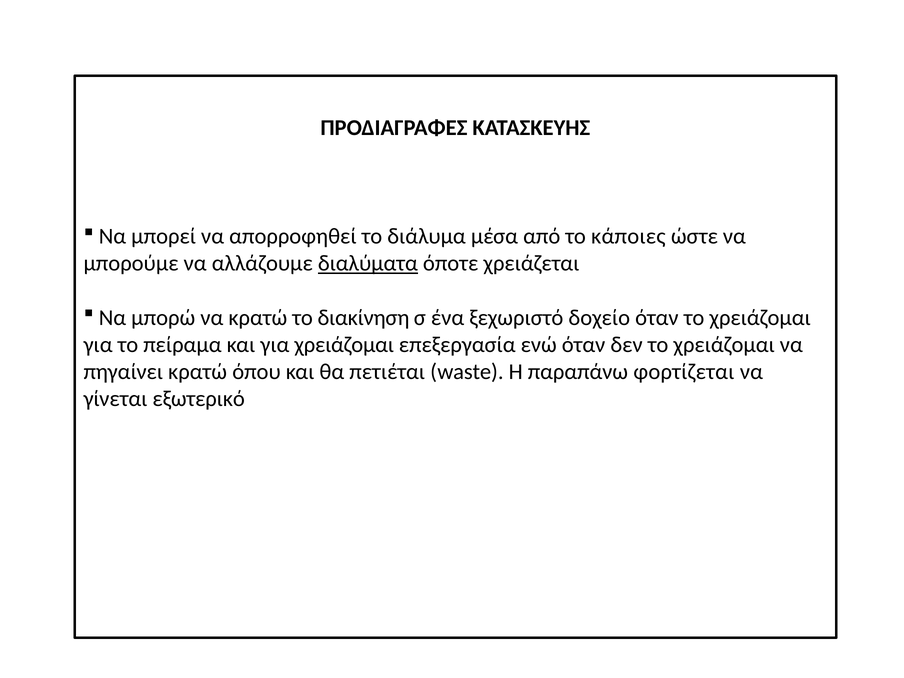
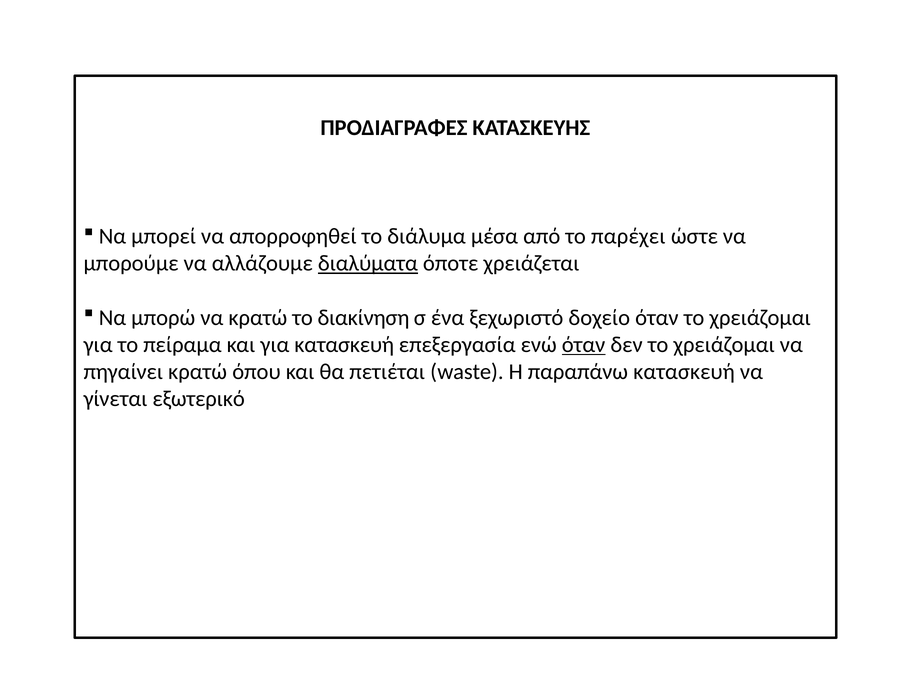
κάποιες: κάποιες -> παρέχει (628, 236)
για χρειάζομαι: χρειάζομαι -> κατασκευή (344, 345)
όταν underline: none -> present (584, 345)
παραπάνω φορτίζεται: φορτίζεται -> κατασκευή (684, 372)
